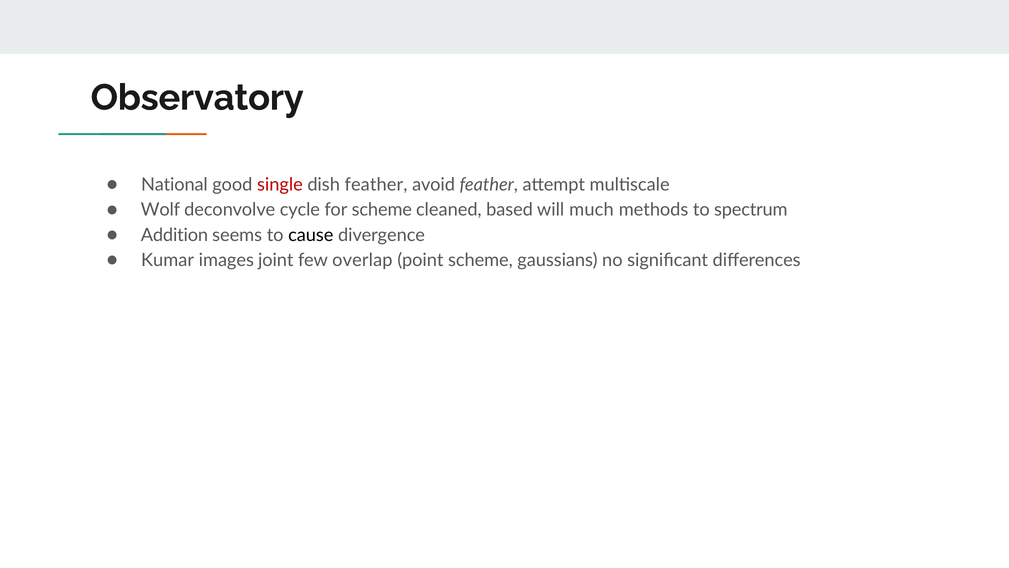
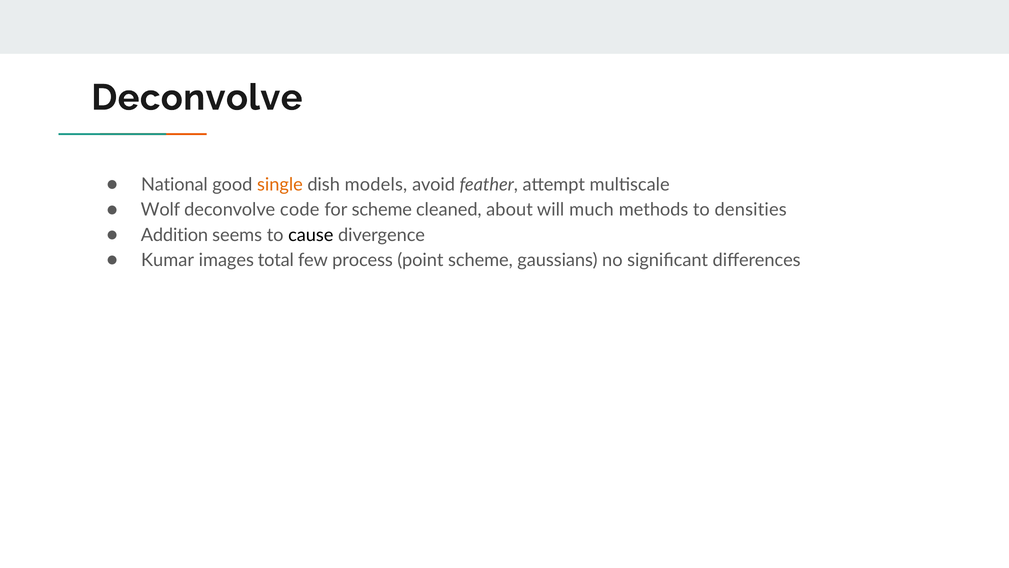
Observatory: Observatory -> Deconvolve (197, 98)
single colour: red -> orange (280, 185)
dish feather: feather -> models (376, 185)
cycle: cycle -> code (300, 210)
based: based -> about (510, 210)
spectrum: spectrum -> densities (751, 210)
joint: joint -> total (276, 260)
overlap: overlap -> process (362, 260)
